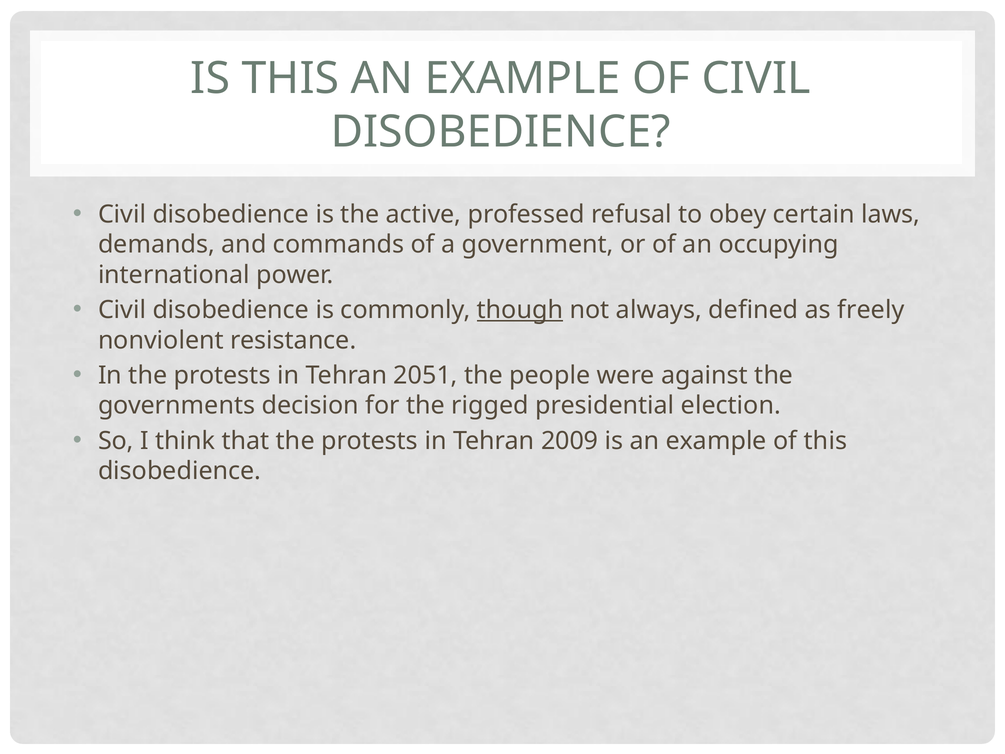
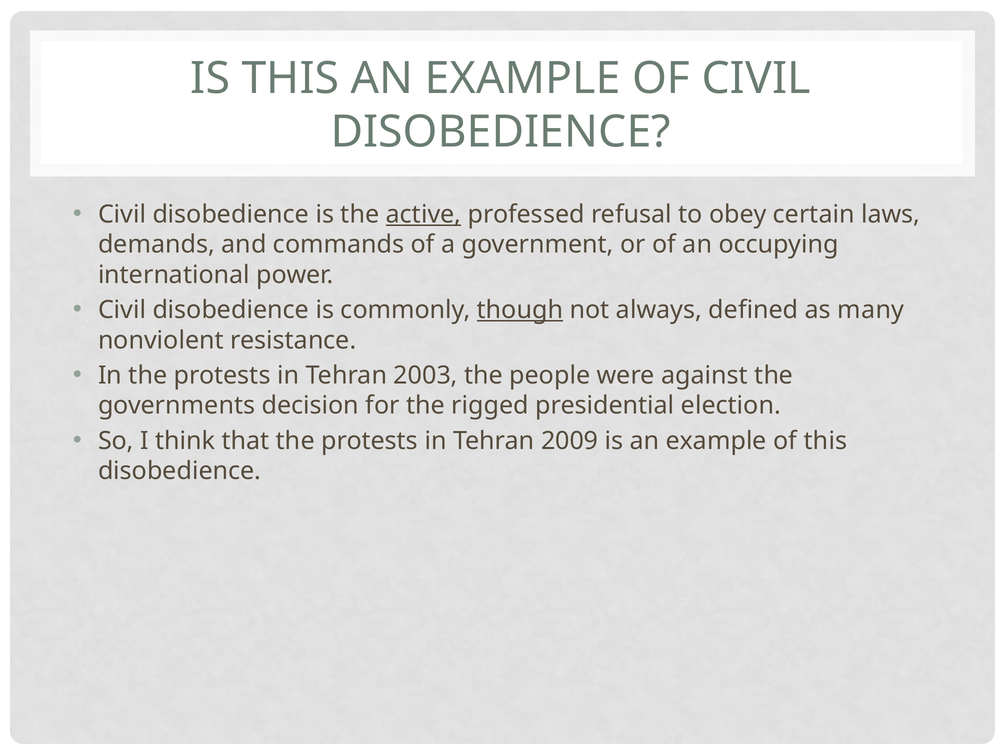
active underline: none -> present (424, 214)
freely: freely -> many (871, 310)
2051: 2051 -> 2003 (426, 375)
